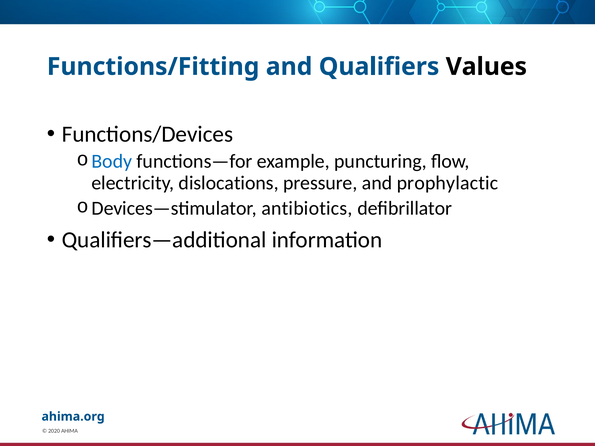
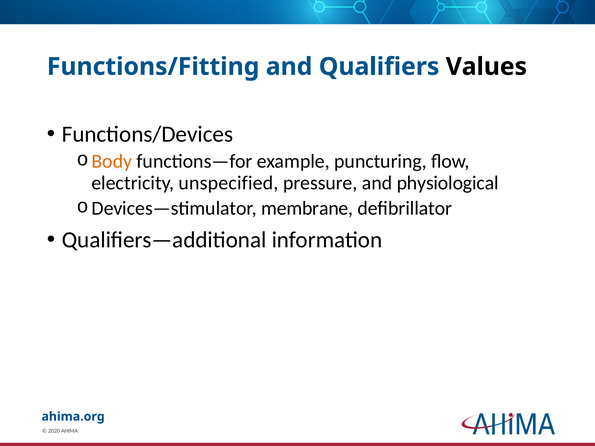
Body colour: blue -> orange (112, 161)
dislocations: dislocations -> unspecified (229, 183)
prophylactic: prophylactic -> physiological (448, 183)
antibiotics: antibiotics -> membrane (307, 208)
